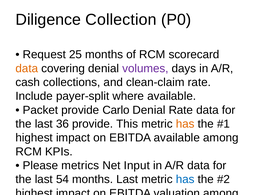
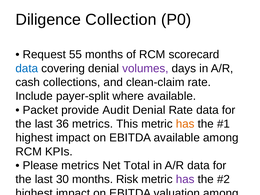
25: 25 -> 55 (75, 55)
data colour: orange -> blue (27, 68)
Carlo: Carlo -> Audit (116, 110)
36 provide: provide -> metrics (93, 124)
Input: Input -> Total (137, 165)
54: 54 -> 30 (62, 179)
months Last: Last -> Risk (127, 179)
has colour: blue -> purple (185, 179)
